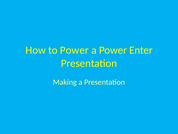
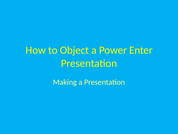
to Power: Power -> Object (74, 50)
